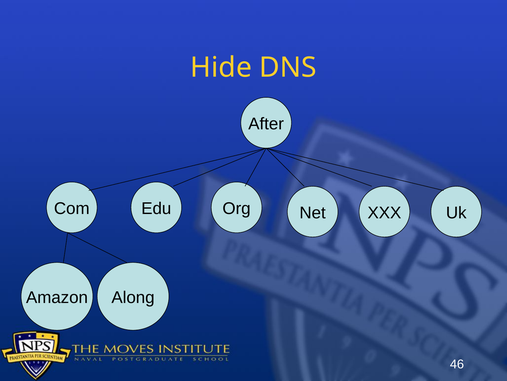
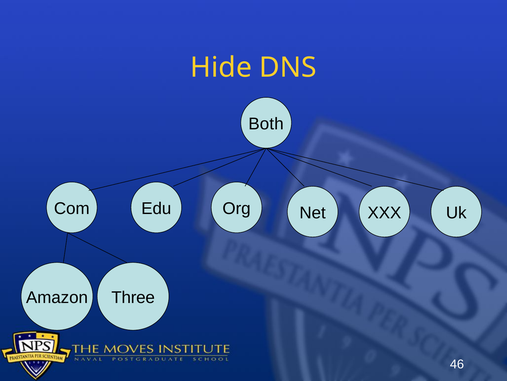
After: After -> Both (266, 124)
Along: Along -> Three (133, 297)
